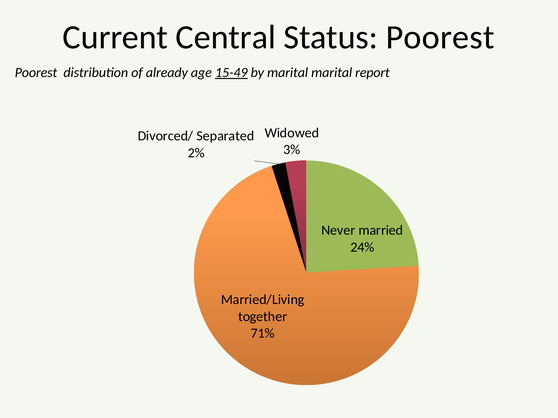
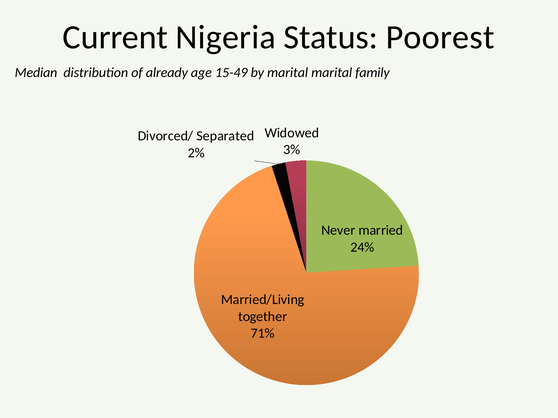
Central: Central -> Nigeria (226, 37)
Poorest: Poorest -> Median (36, 73)
15-49 underline: present -> none (231, 73)
report: report -> family (372, 73)
